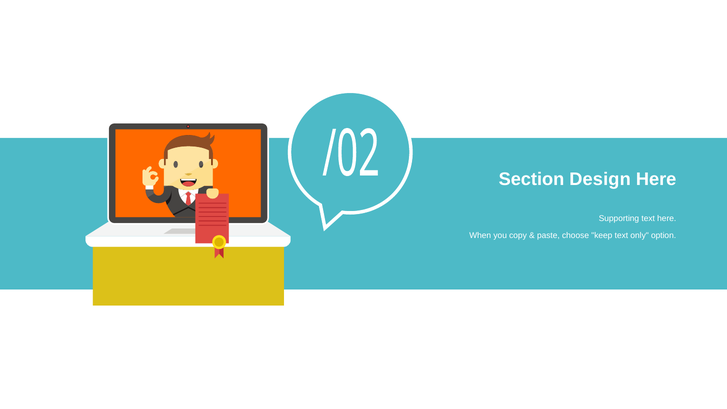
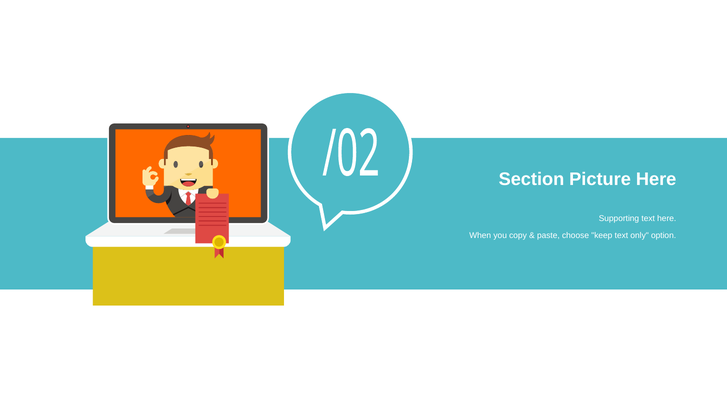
Design: Design -> Picture (600, 179)
